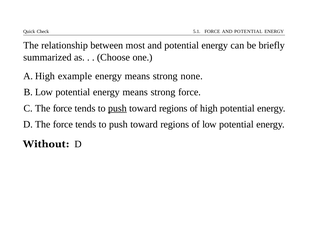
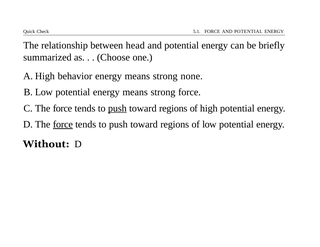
most: most -> head (135, 46)
example: example -> behavior (75, 76)
force underline: none -> present (63, 124)
